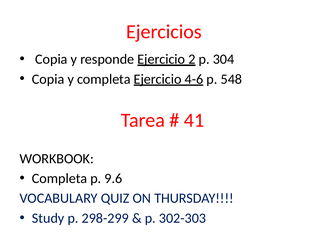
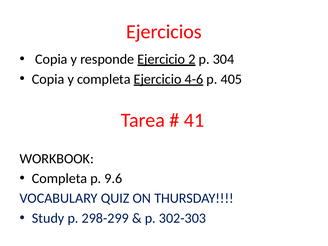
548: 548 -> 405 (231, 79)
